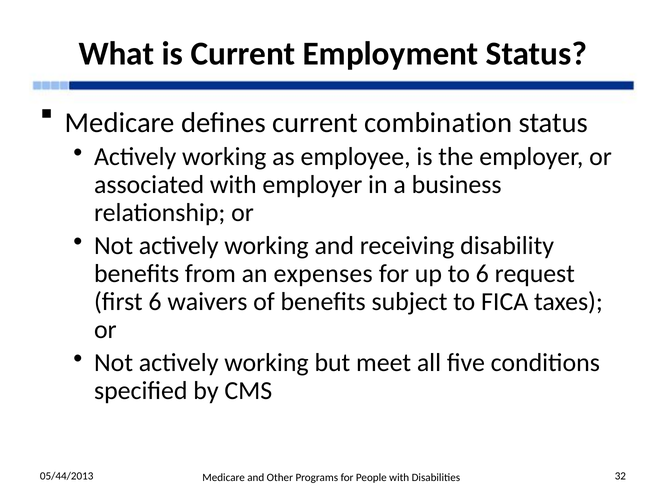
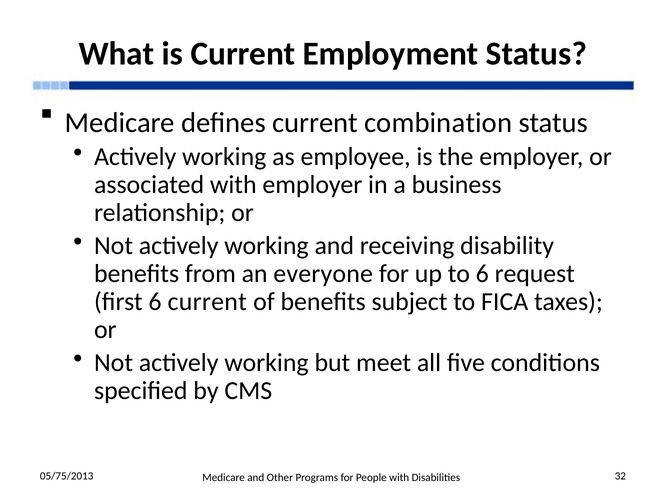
expenses: expenses -> everyone (323, 273)
6 waivers: waivers -> current (207, 301)
05/44/2013: 05/44/2013 -> 05/75/2013 (67, 476)
